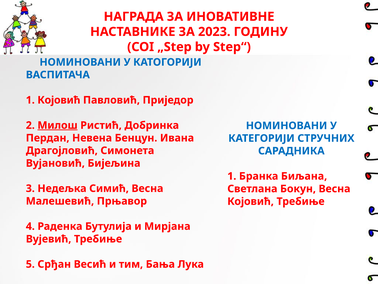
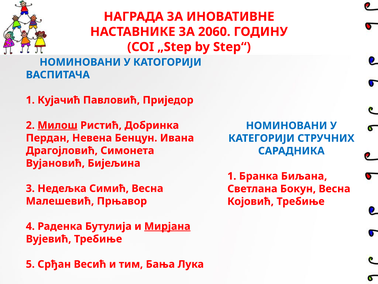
2023: 2023 -> 2060 (214, 32)
1 Којовић: Којовић -> Кујачић (59, 100)
Мирјана underline: none -> present (167, 226)
